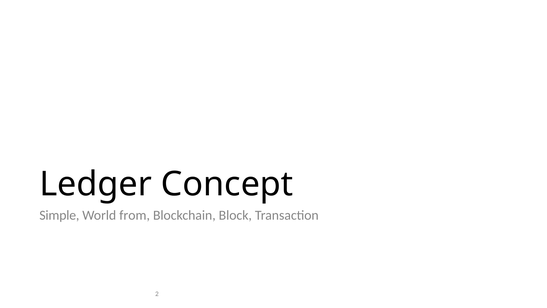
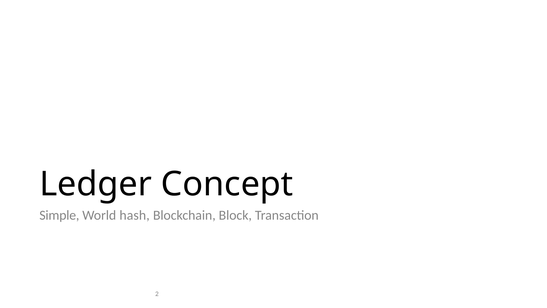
from: from -> hash (135, 215)
